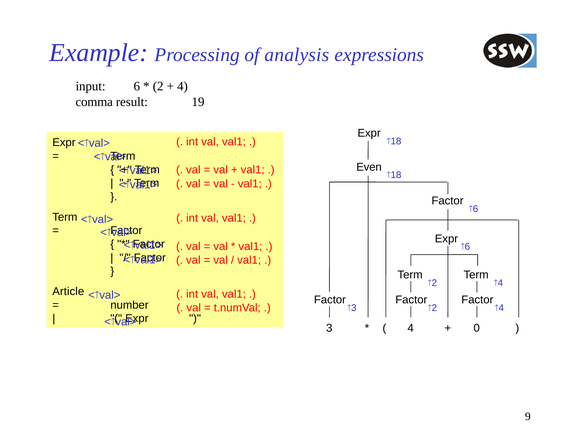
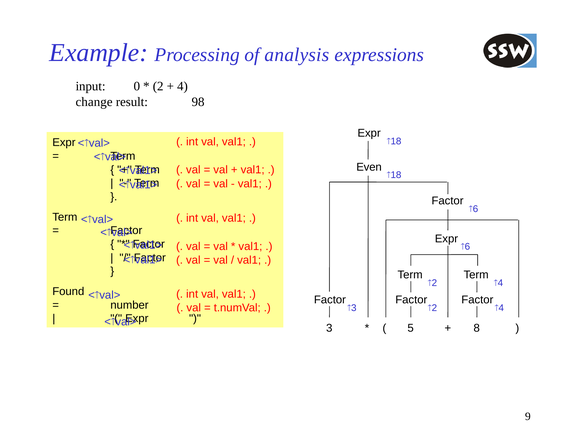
6: 6 -> 0 (137, 86)
comma: comma -> change (94, 102)
19: 19 -> 98 (198, 102)
Article: Article -> Found (68, 291)
4: 4 -> 5 (411, 328)
0: 0 -> 8 (477, 328)
